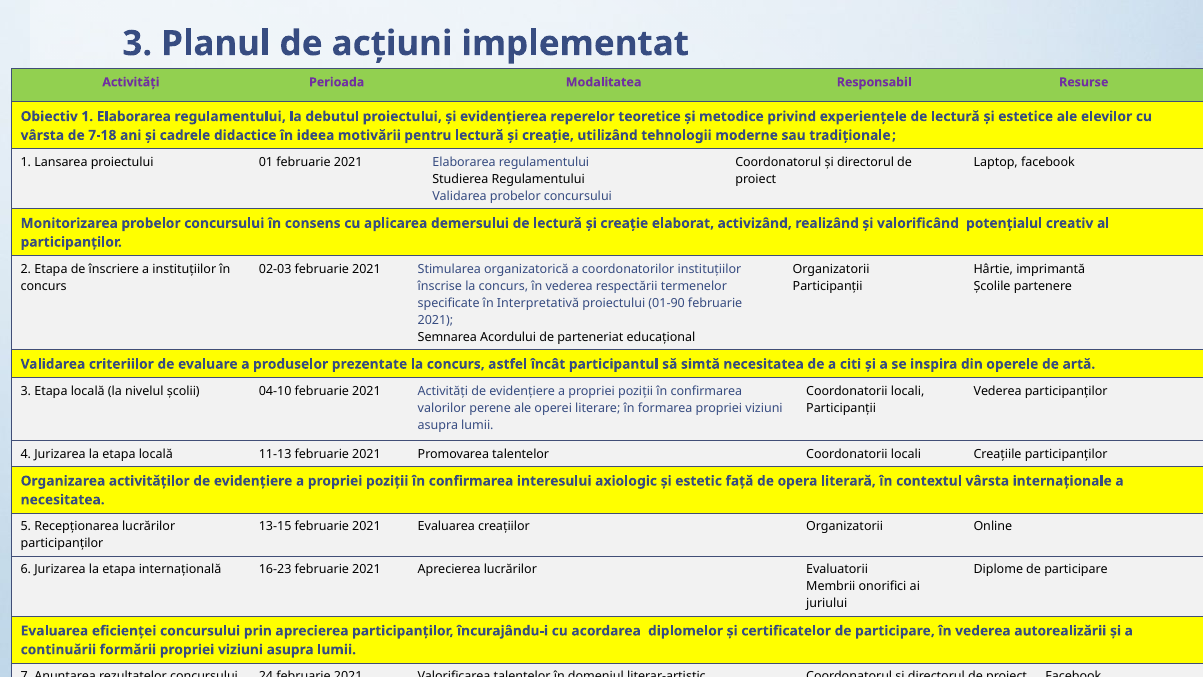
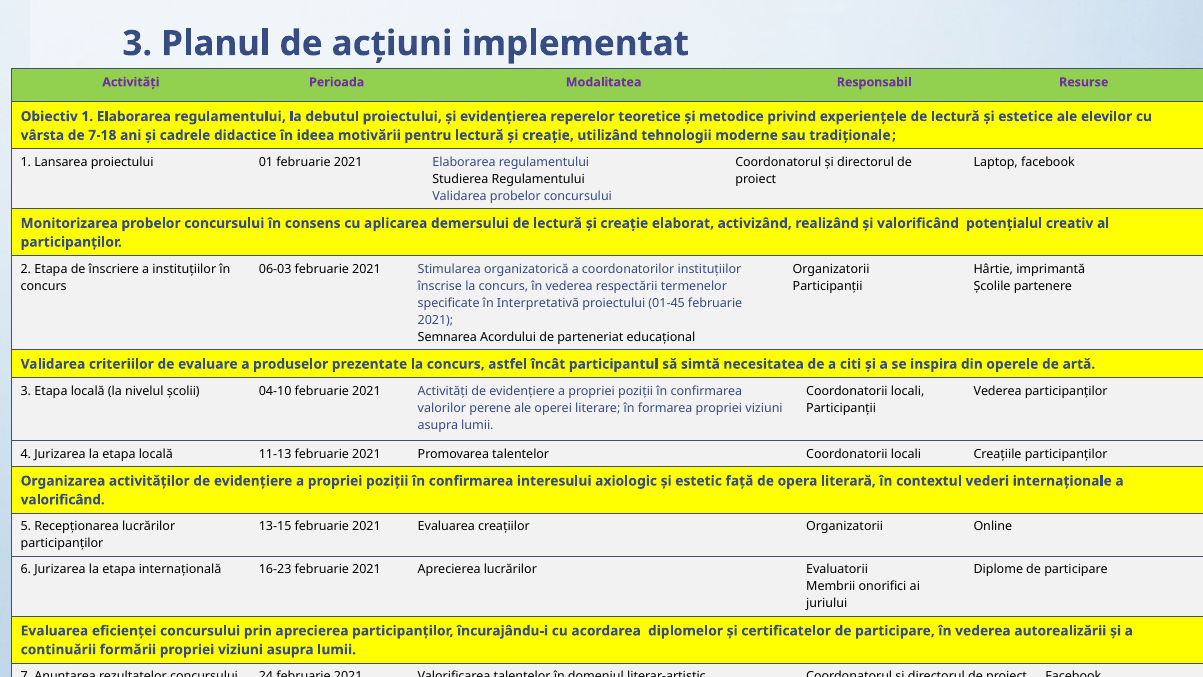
02-03: 02-03 -> 06-03 (275, 269)
01-90: 01-90 -> 01-45 (667, 303)
contextul vârsta: vârsta -> vederi (987, 481)
necesitatea: necesitatea -> valorificând (63, 500)
